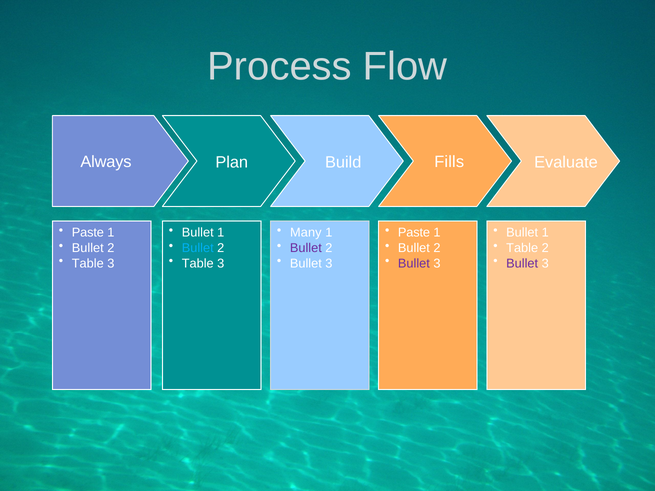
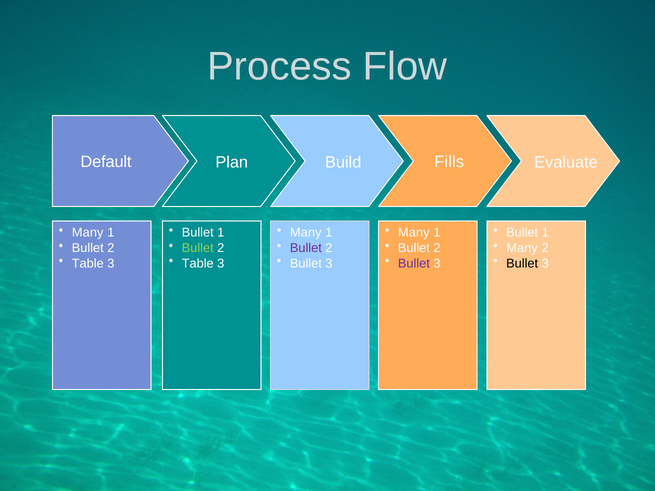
Always: Always -> Default (106, 162)
Paste: Paste -> Many (88, 233)
Paste: Paste -> Many (414, 233)
Bullet colour: light blue -> light green (198, 248)
Table: Table -> Many (522, 248)
Bullet colour: purple -> black (522, 263)
